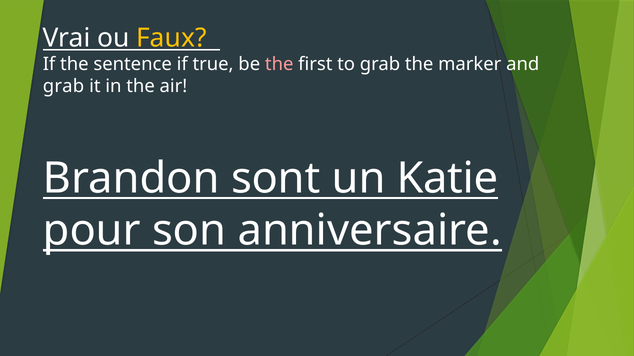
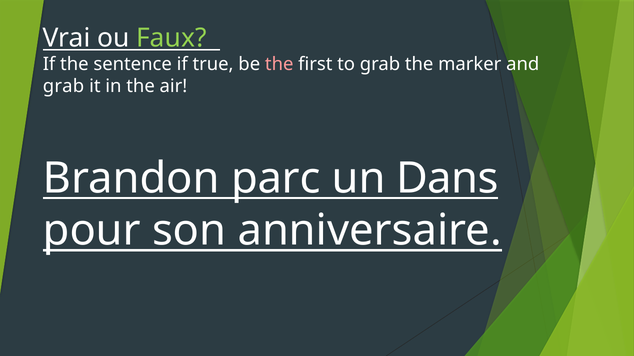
Faux colour: yellow -> light green (171, 38)
sont: sont -> parc (276, 179)
Katie: Katie -> Dans (447, 179)
